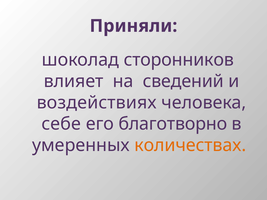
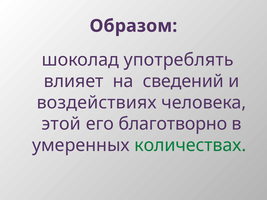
Приняли: Приняли -> Образом (133, 26)
сторонников: сторонников -> употреблять (179, 60)
себе: себе -> этой (61, 124)
количествах colour: orange -> green (190, 145)
